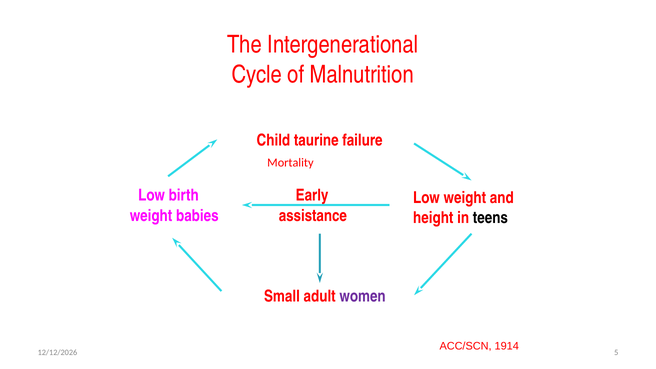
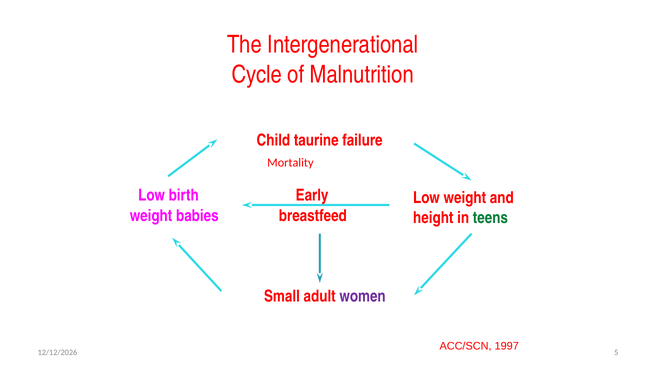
assistance: assistance -> breastfeed (313, 216)
teens colour: black -> green (490, 218)
1914: 1914 -> 1997 (507, 346)
